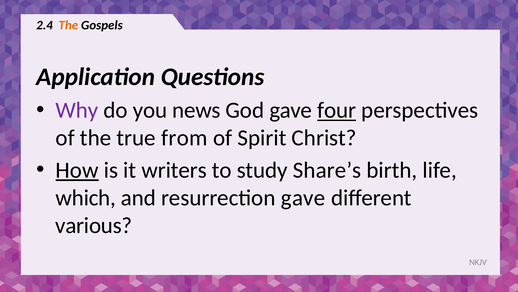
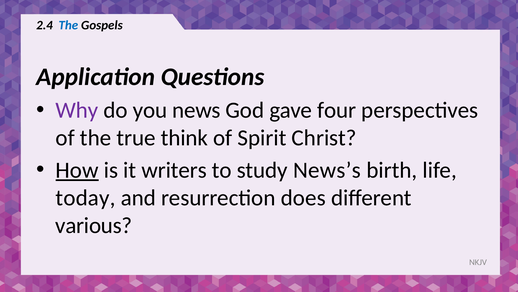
The colour: orange -> blue (68, 25)
four underline: present -> none (337, 110)
from: from -> think (185, 138)
Share’s: Share’s -> News’s (327, 170)
which: which -> today (86, 198)
resurrection gave: gave -> does (303, 198)
